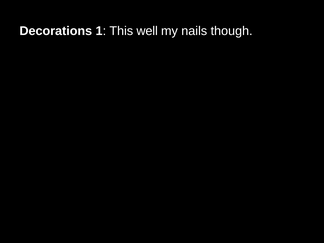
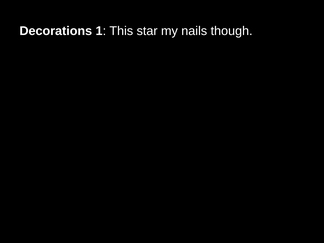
well: well -> star (147, 31)
